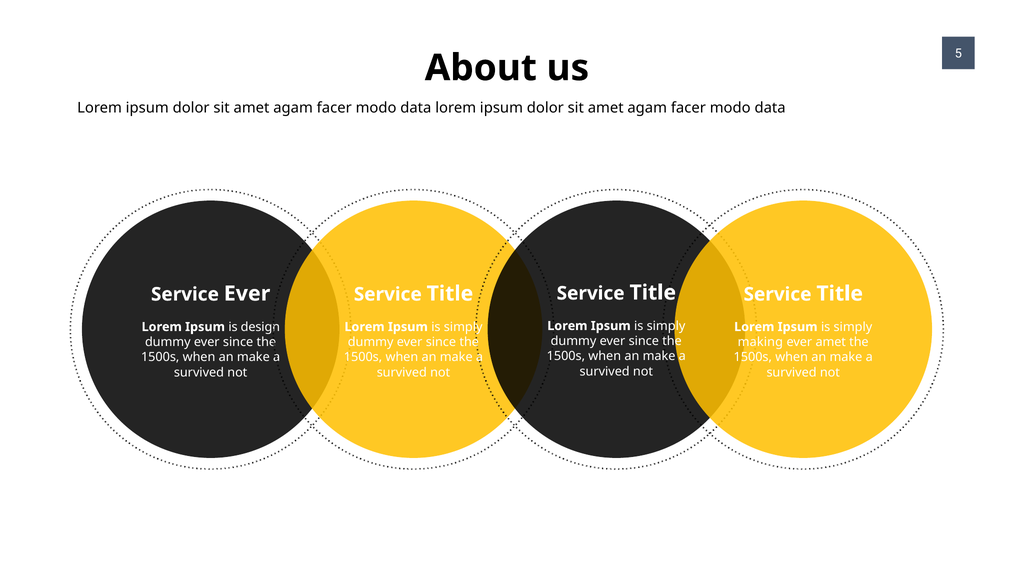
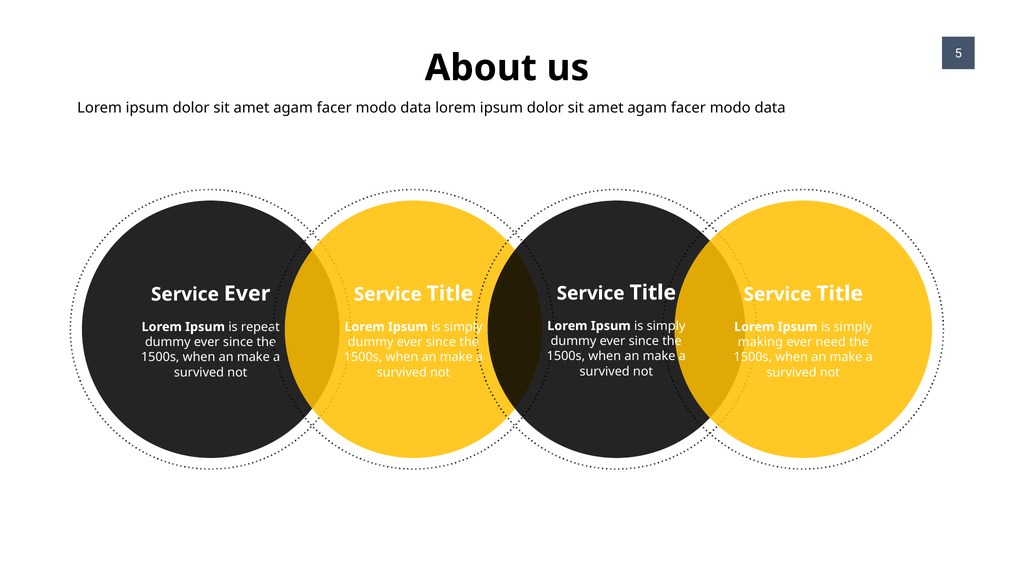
design: design -> repeat (260, 327)
ever amet: amet -> need (831, 342)
